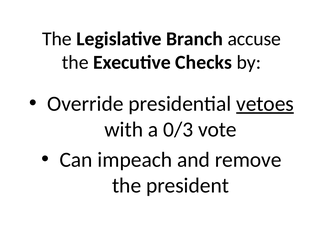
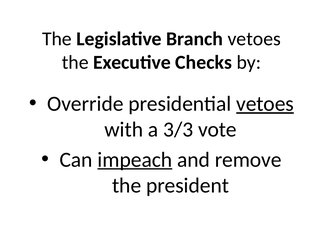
Branch accuse: accuse -> vetoes (254, 39)
0/3: 0/3 -> 3/3 (178, 130)
impeach underline: none -> present (135, 160)
